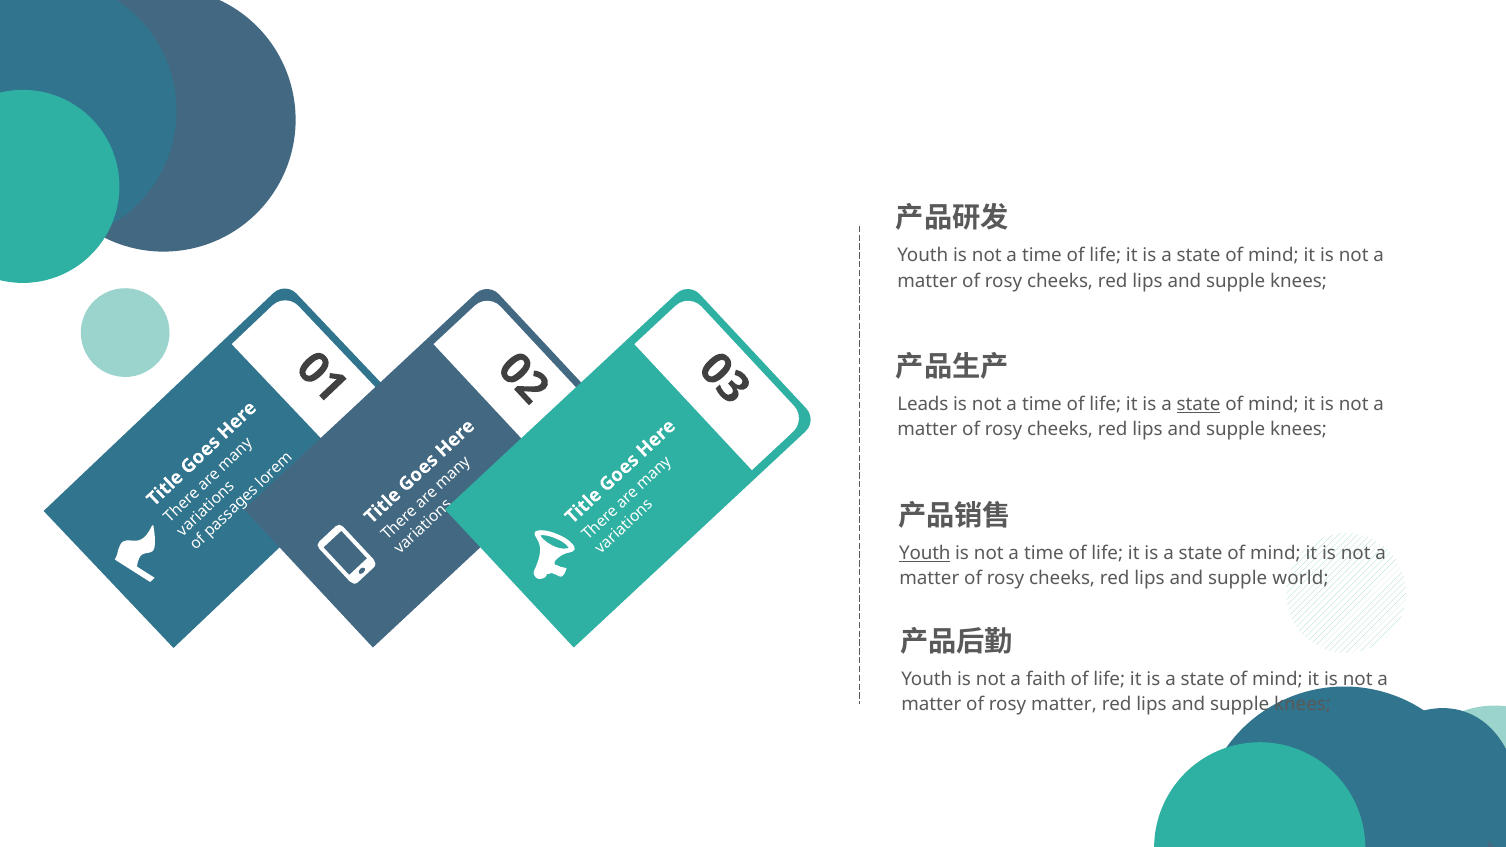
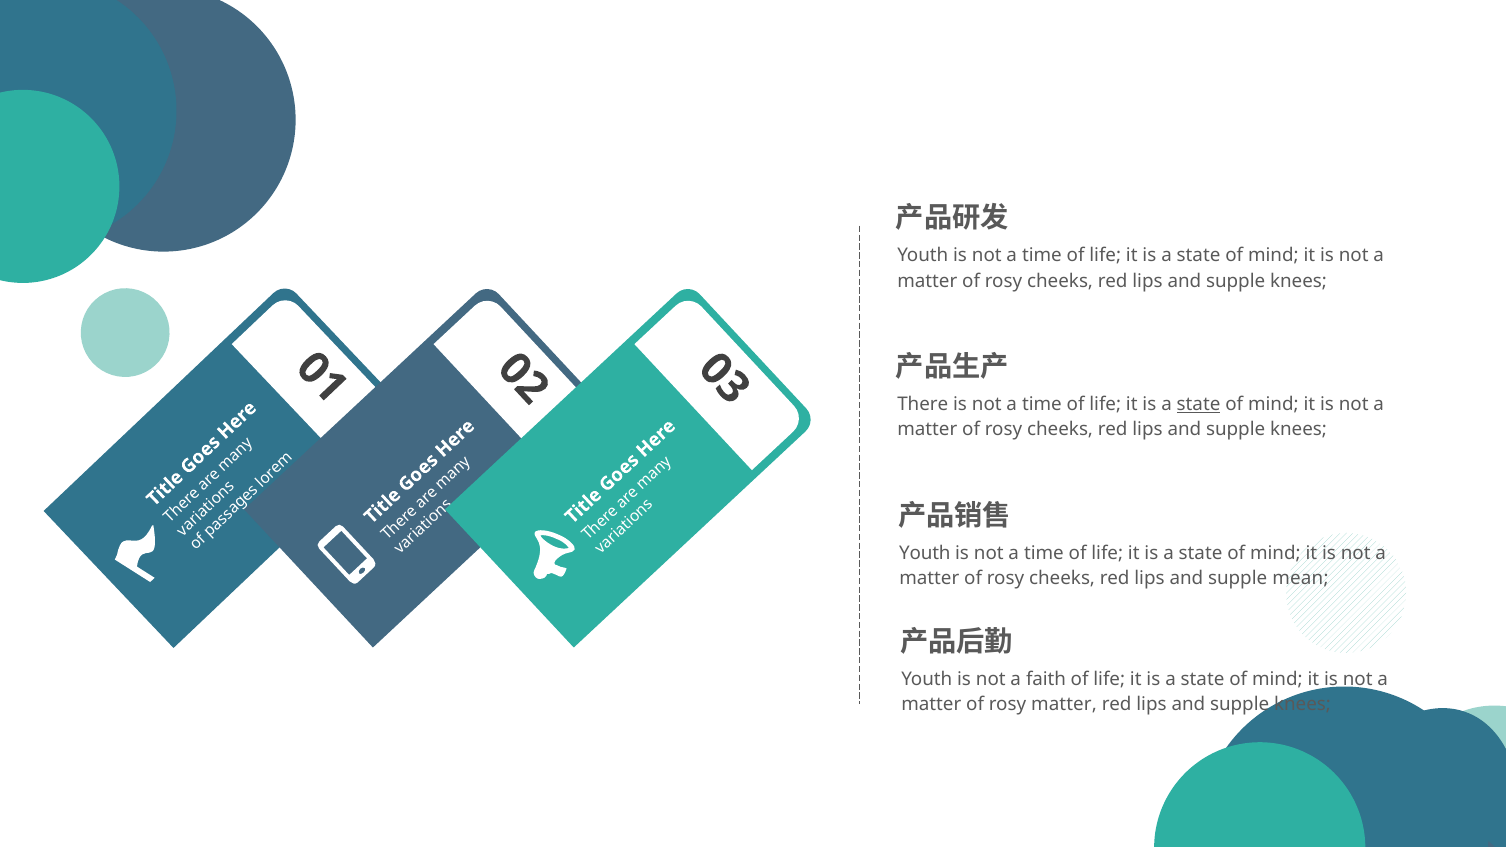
Leads: Leads -> There (923, 405)
Youth underline: present -> none (925, 553)
world: world -> mean (1300, 579)
